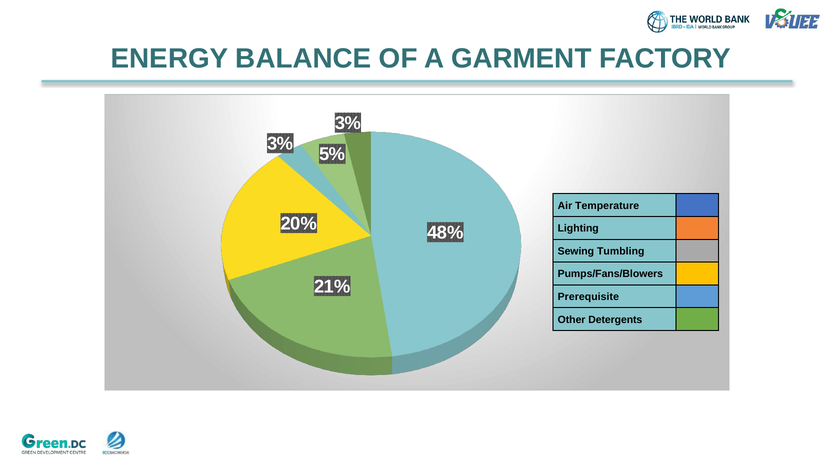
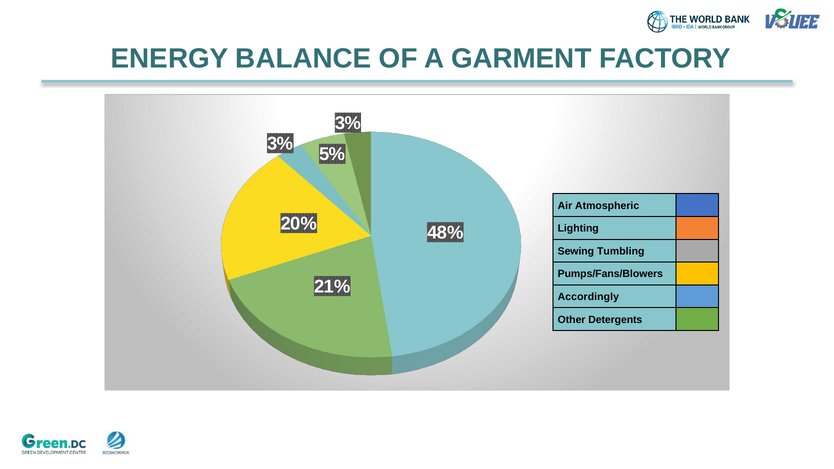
Temperature: Temperature -> Atmospheric (607, 206)
Prerequisite: Prerequisite -> Accordingly (588, 297)
